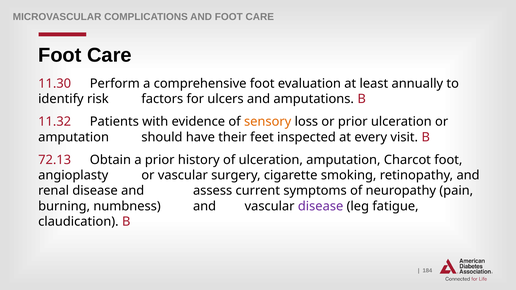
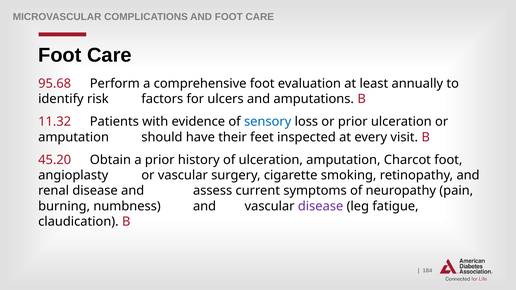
11.30: 11.30 -> 95.68 (55, 84)
sensory colour: orange -> blue (268, 122)
72.13: 72.13 -> 45.20 (55, 160)
